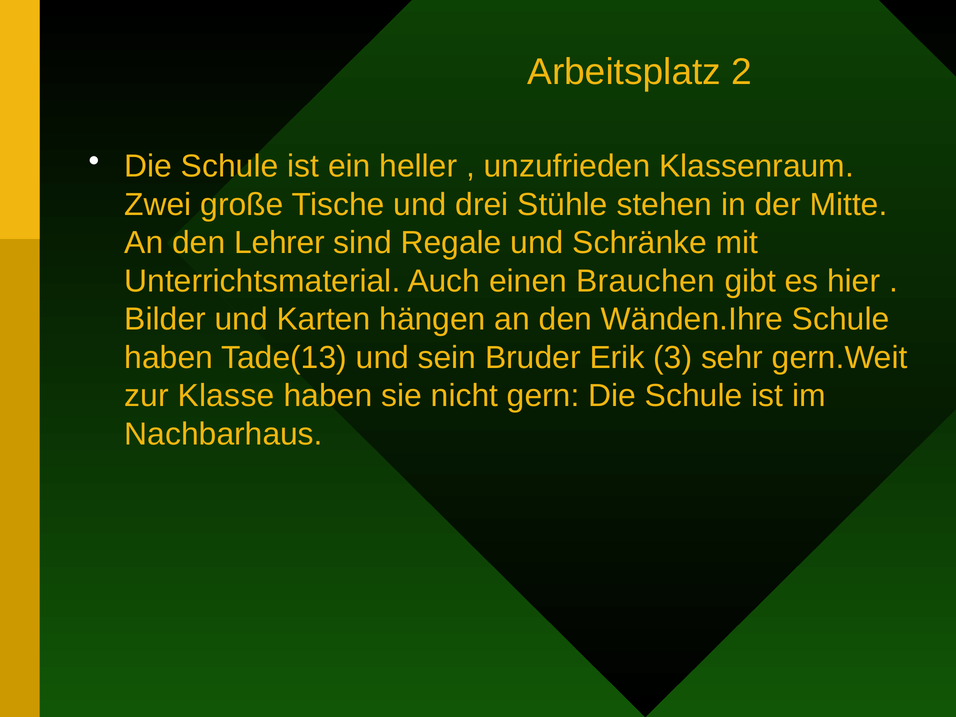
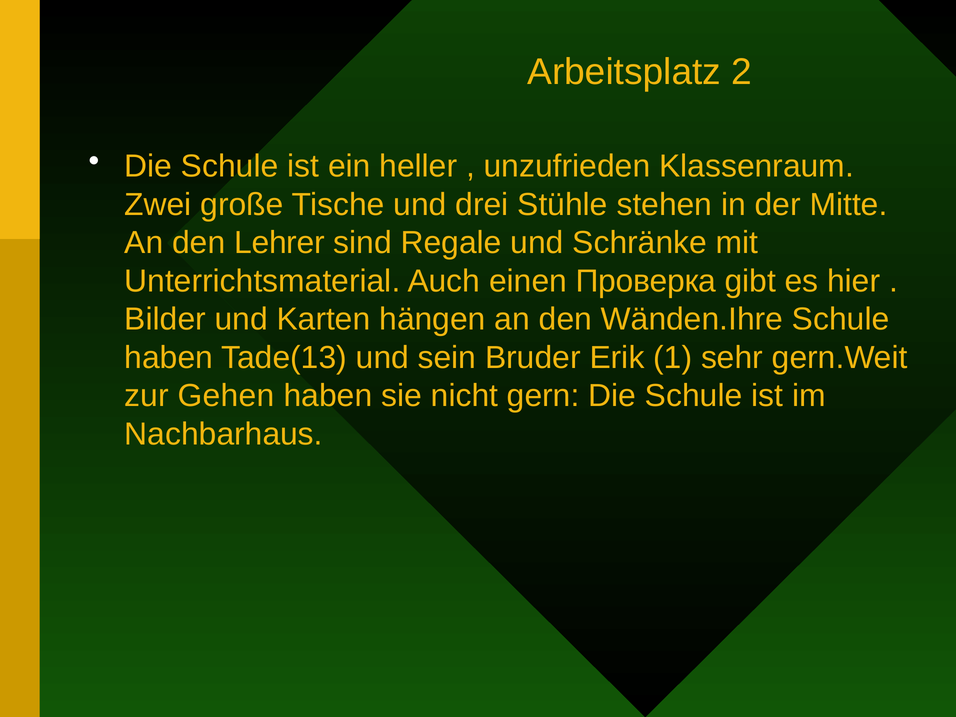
Brauchen: Brauchen -> Проверка (646, 281)
3: 3 -> 1 (673, 358)
Klasse: Klasse -> Gehen (226, 396)
